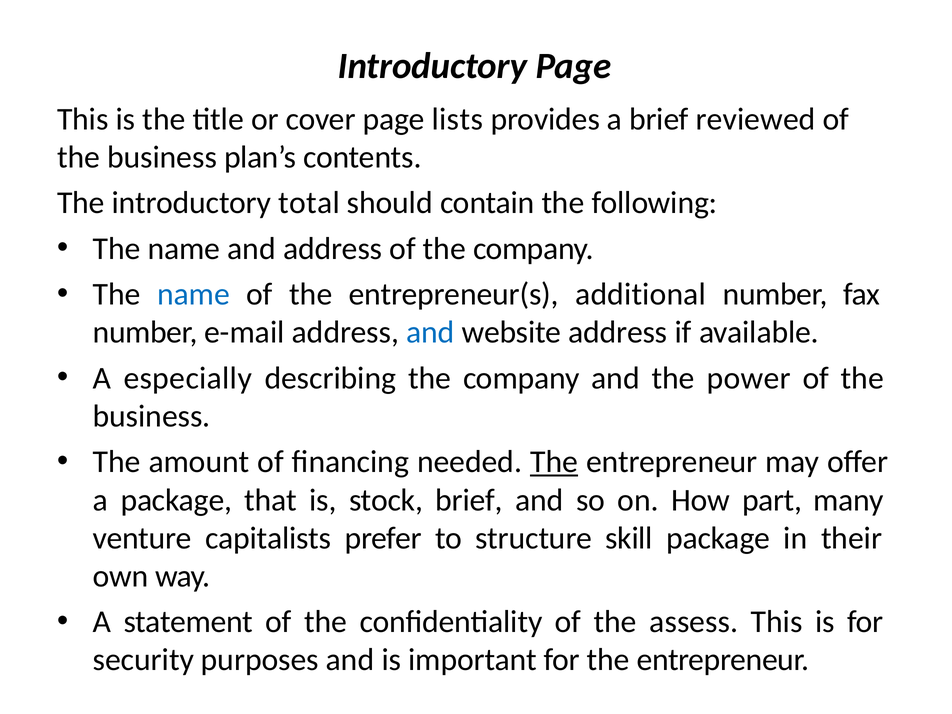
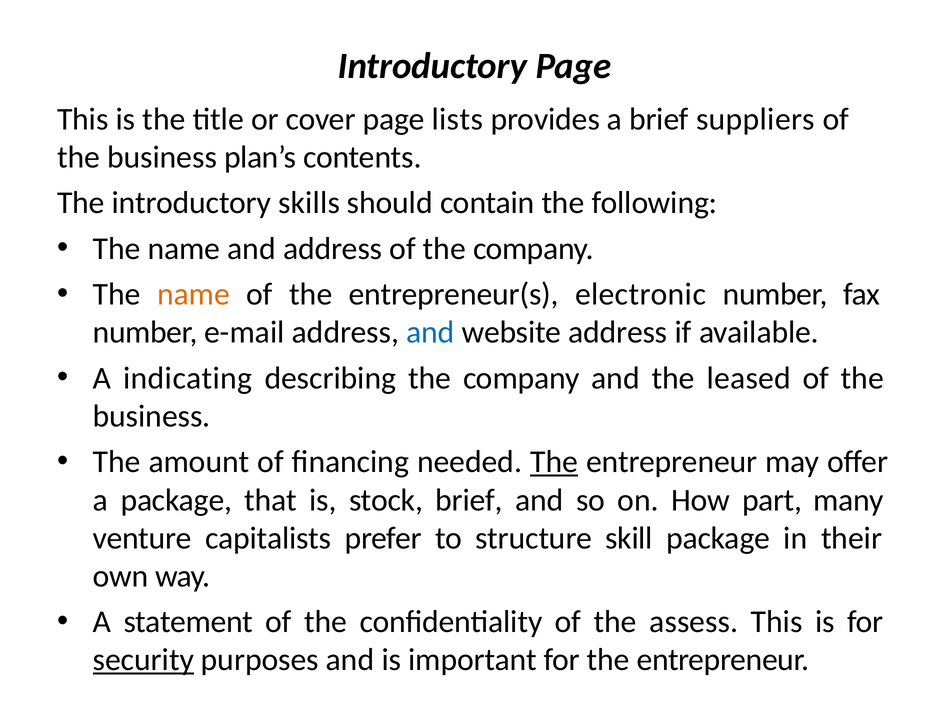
reviewed: reviewed -> suppliers (756, 119)
total: total -> skills (309, 203)
name colour: blue -> orange (193, 294)
additional: additional -> electronic (641, 294)
especially: especially -> indicating (188, 378)
power: power -> leased (749, 378)
security underline: none -> present (143, 660)
